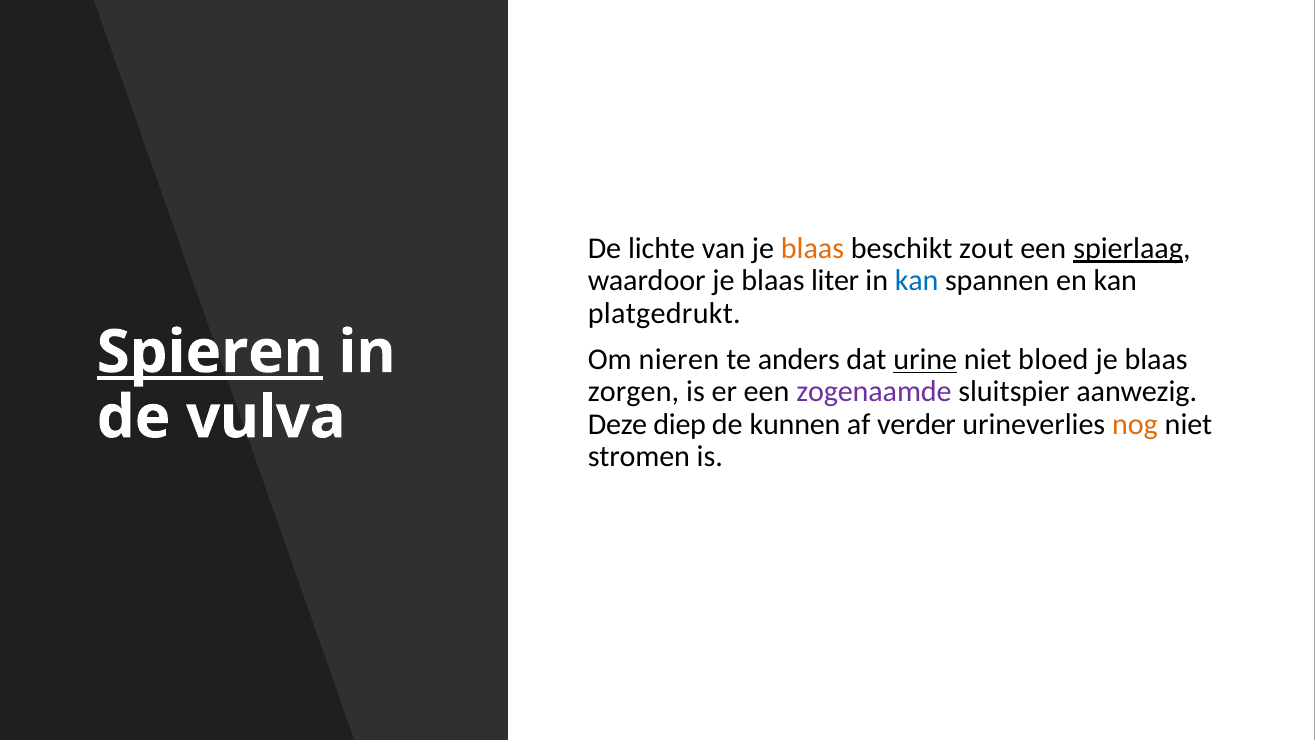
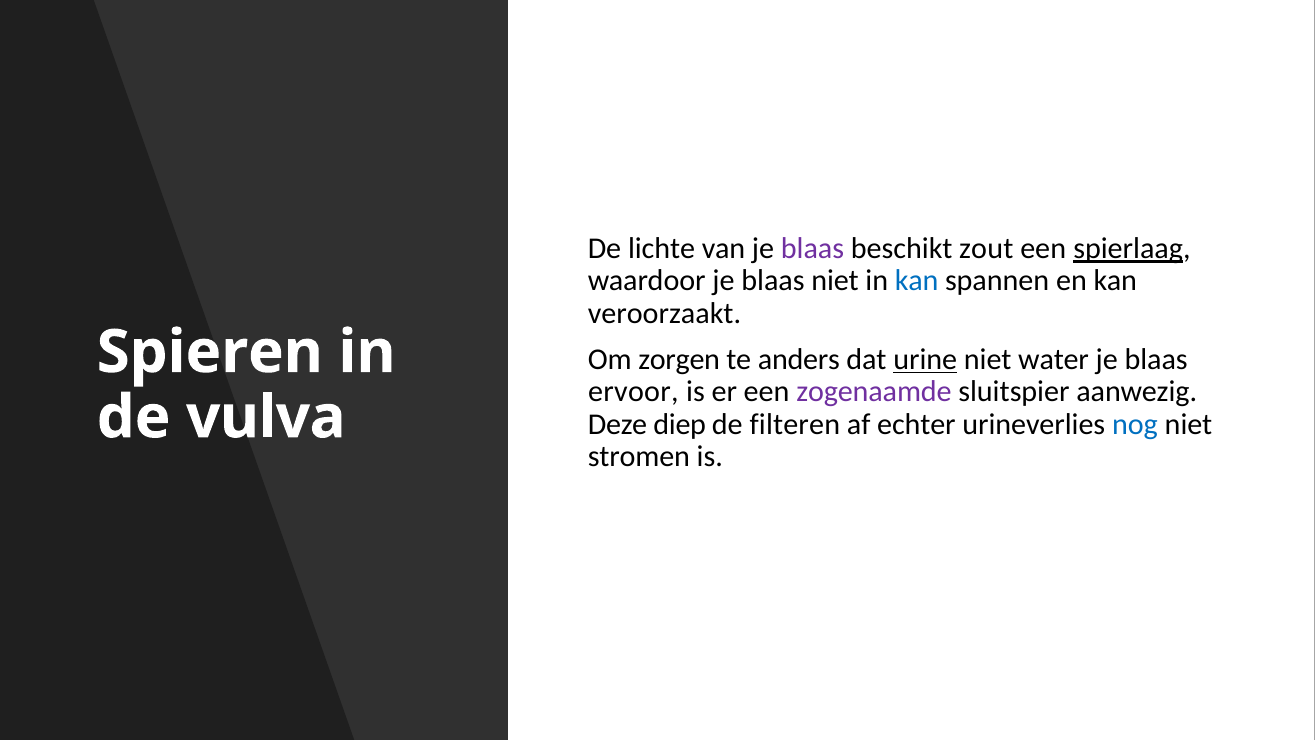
blaas colour: orange -> purple (812, 248)
blaas liter: liter -> niet (835, 281)
platgedrukt: platgedrukt -> veroorzaakt (664, 313)
Spieren underline: present -> none (210, 352)
nieren: nieren -> zorgen (679, 359)
bloed: bloed -> water (1054, 359)
zorgen: zorgen -> ervoor (633, 392)
kunnen: kunnen -> filteren (795, 424)
verder: verder -> echter (916, 424)
nog colour: orange -> blue (1135, 424)
